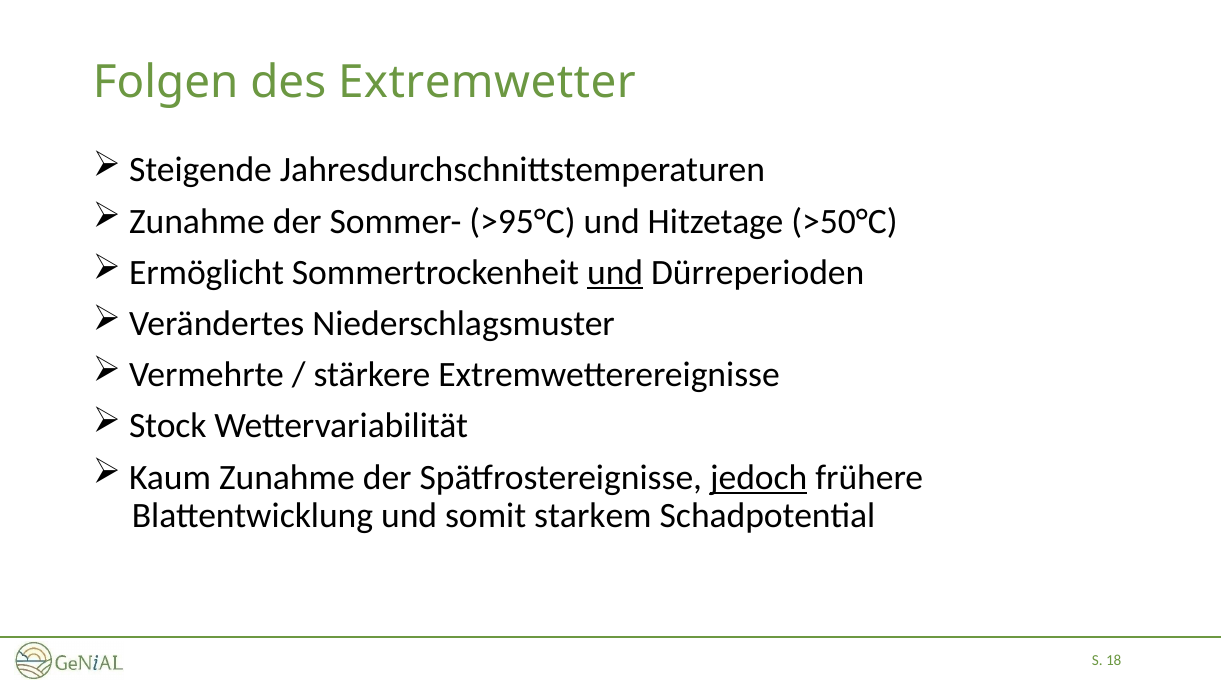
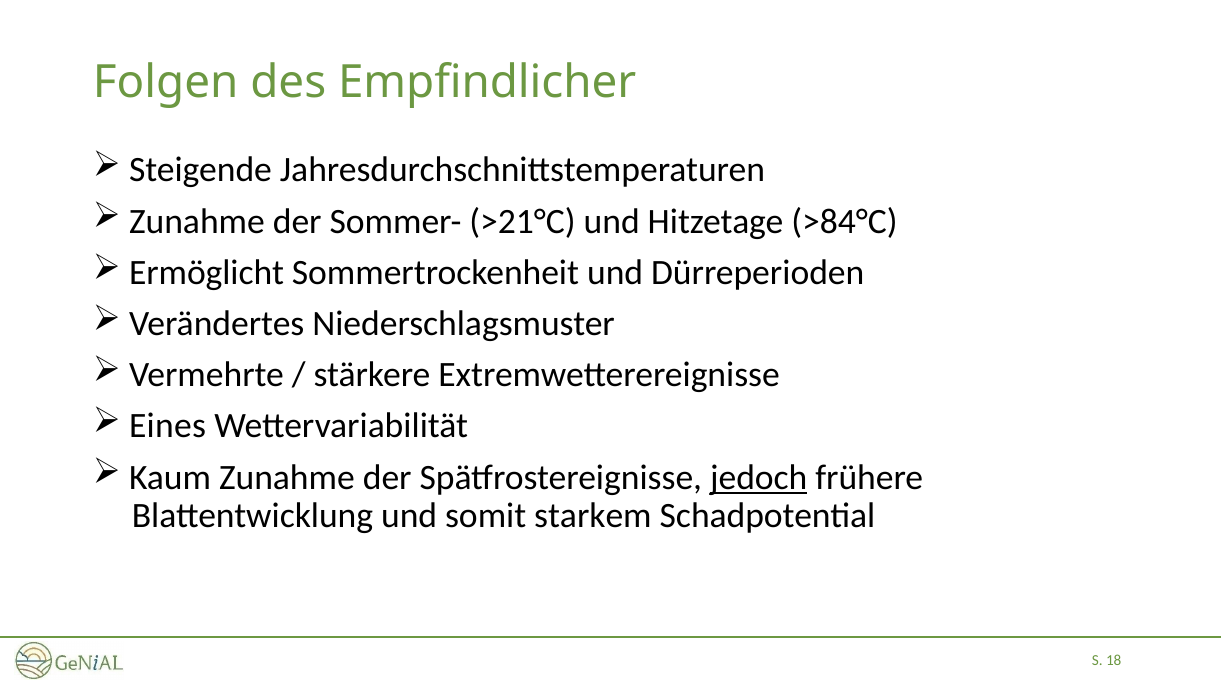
Extremwetter: Extremwetter -> Empfindlicher (487, 82)
>95°C: >95°C -> >21°C (523, 221)
>50°C: >50°C -> >84°C (845, 221)
und underline: present -> none (615, 272)
Stock: Stock -> Eines (168, 426)
